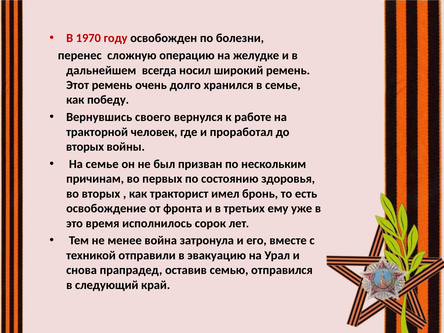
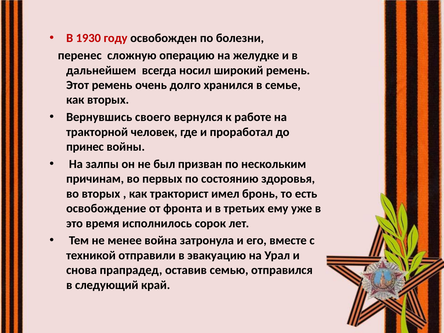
1970: 1970 -> 1930 (88, 38)
как победу: победу -> вторых (108, 100)
вторых: вторых -> принес (85, 147)
На семье: семье -> залпы (102, 164)
